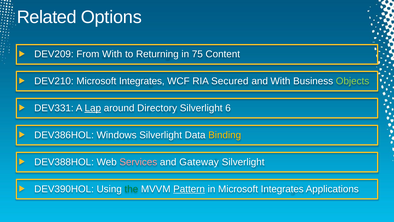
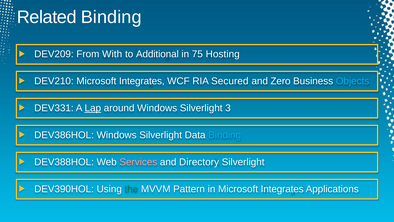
Related Options: Options -> Binding (111, 17)
Returning: Returning -> Additional (157, 54)
Content: Content -> Hosting (223, 54)
and With: With -> Zero (280, 81)
Objects colour: light green -> light blue (353, 81)
around Directory: Directory -> Windows (157, 108)
6: 6 -> 3 (228, 108)
Binding colour: yellow -> light blue (225, 135)
Gateway: Gateway -> Directory (199, 162)
Pattern underline: present -> none (189, 189)
